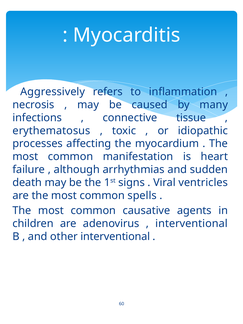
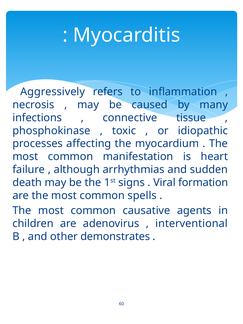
erythematosus: erythematosus -> phosphokinase (51, 131)
ventricles: ventricles -> formation (203, 182)
other interventional: interventional -> demonstrates (115, 236)
